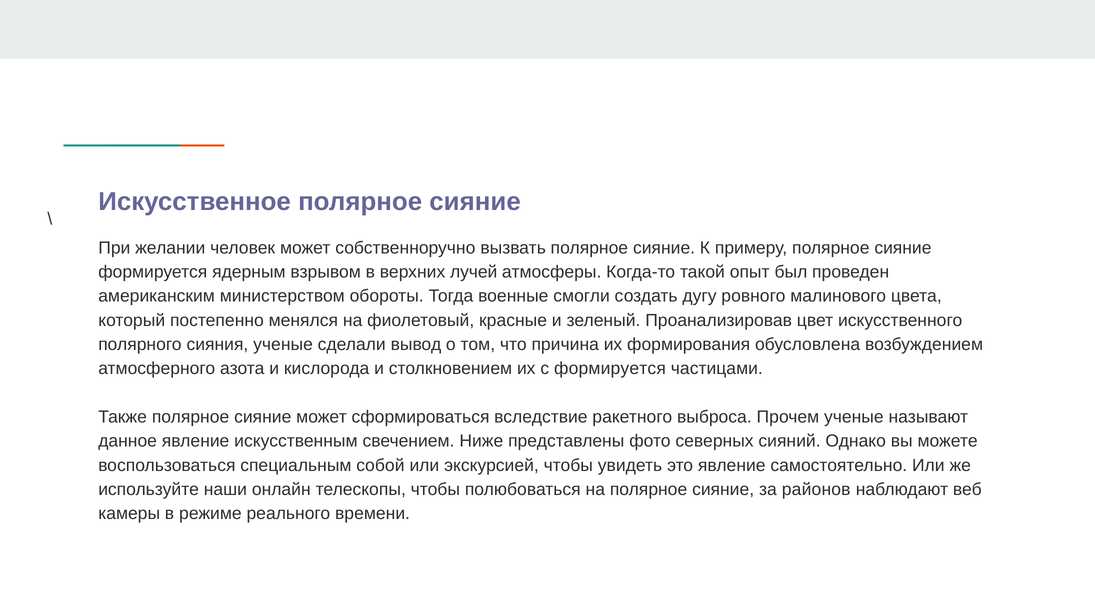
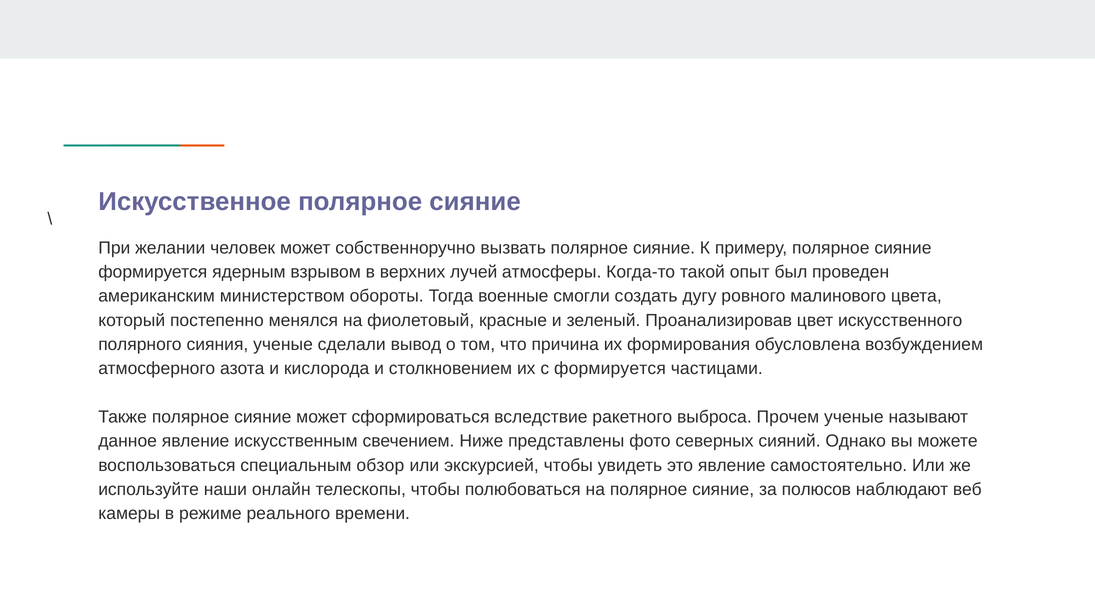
собой: собой -> обзор (380, 465)
районов: районов -> полюсов (816, 489)
